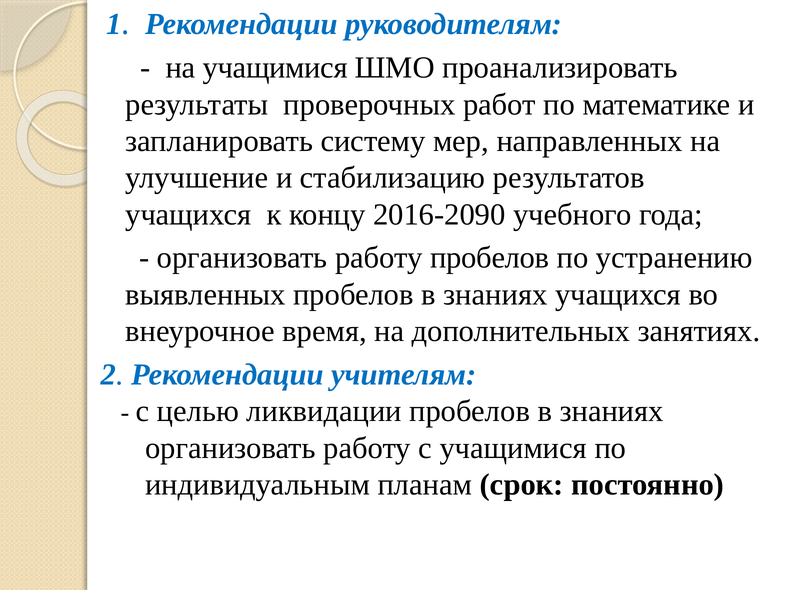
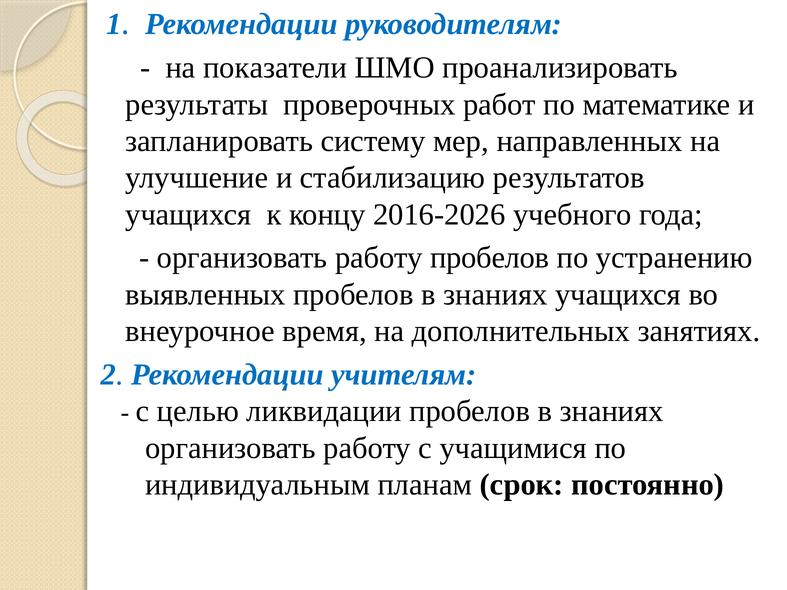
на учащимися: учащимися -> показатели (275, 68)
2016-2090: 2016-2090 -> 2016-2026 (439, 215)
